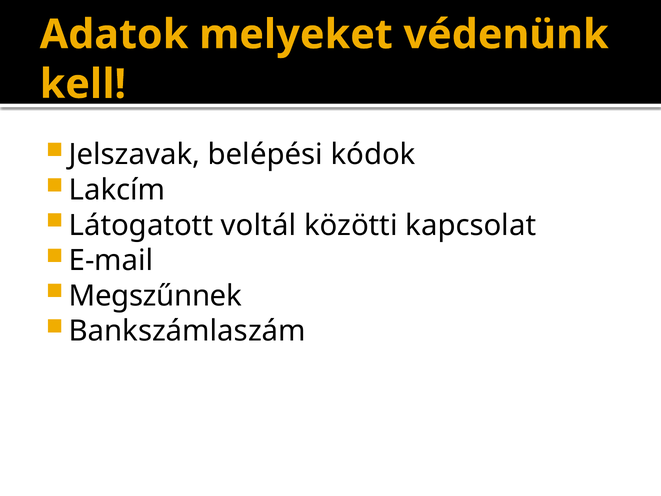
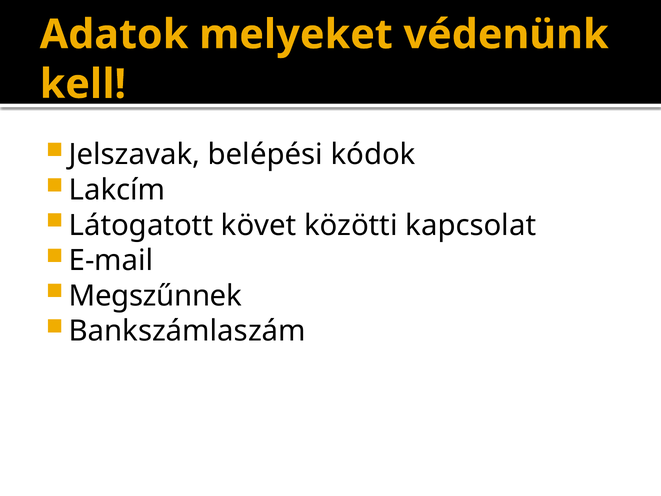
voltál: voltál -> követ (259, 225)
